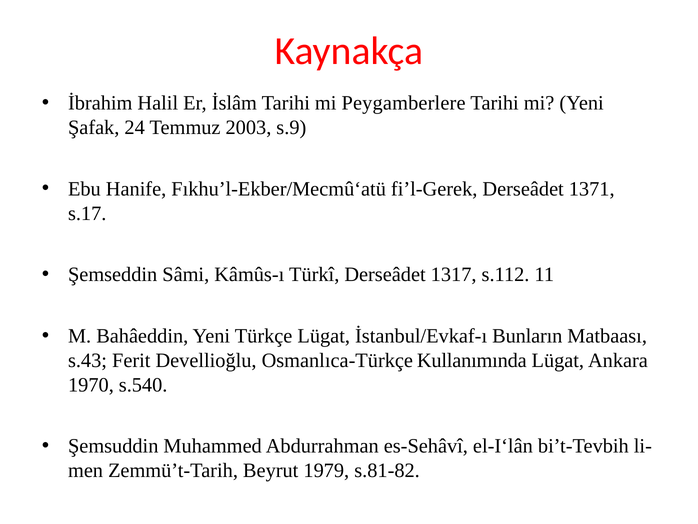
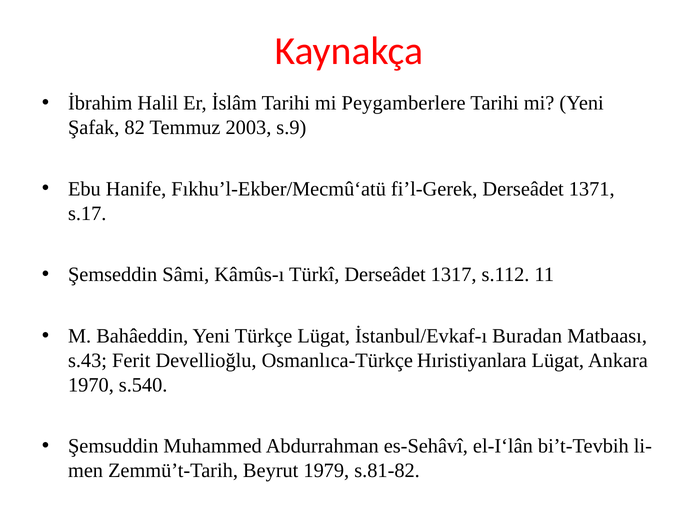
24: 24 -> 82 (135, 127)
Bunların: Bunların -> Buradan (527, 336)
Kullanımında: Kullanımında -> Hıristiyanlara (472, 360)
